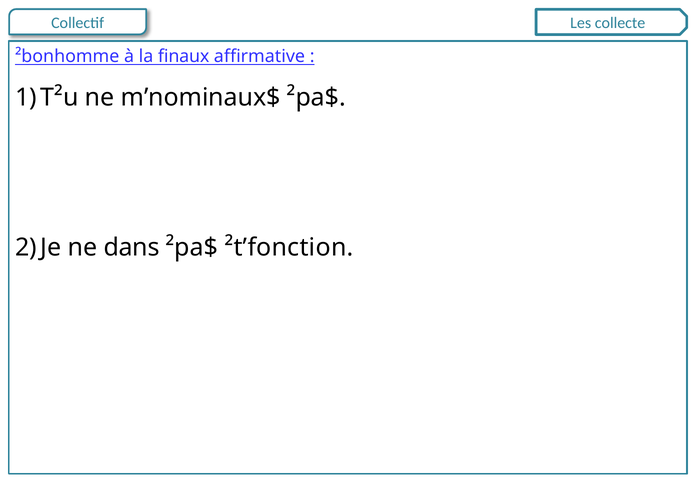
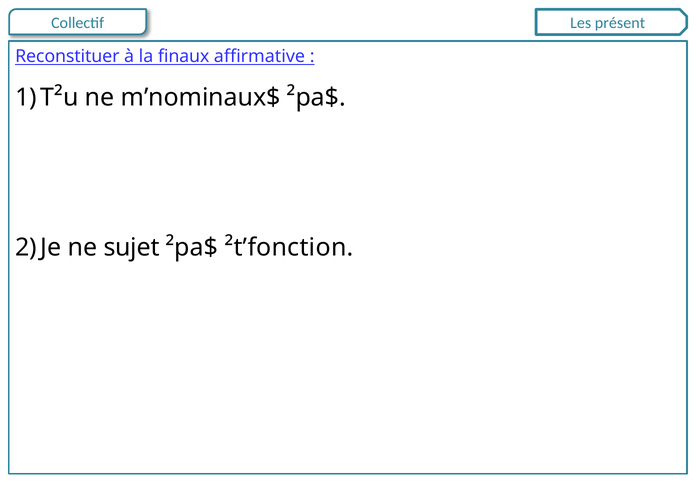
collecte: collecte -> présent (620, 23)
²bonhomme: ²bonhomme -> Reconstituer (67, 56)
dans: dans -> sujet (132, 248)
